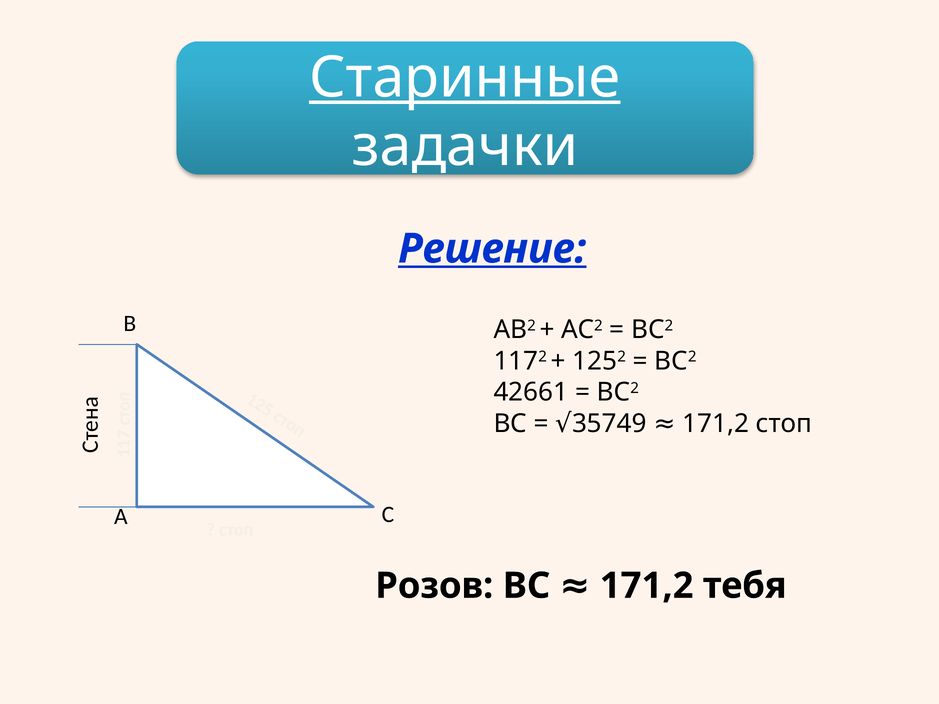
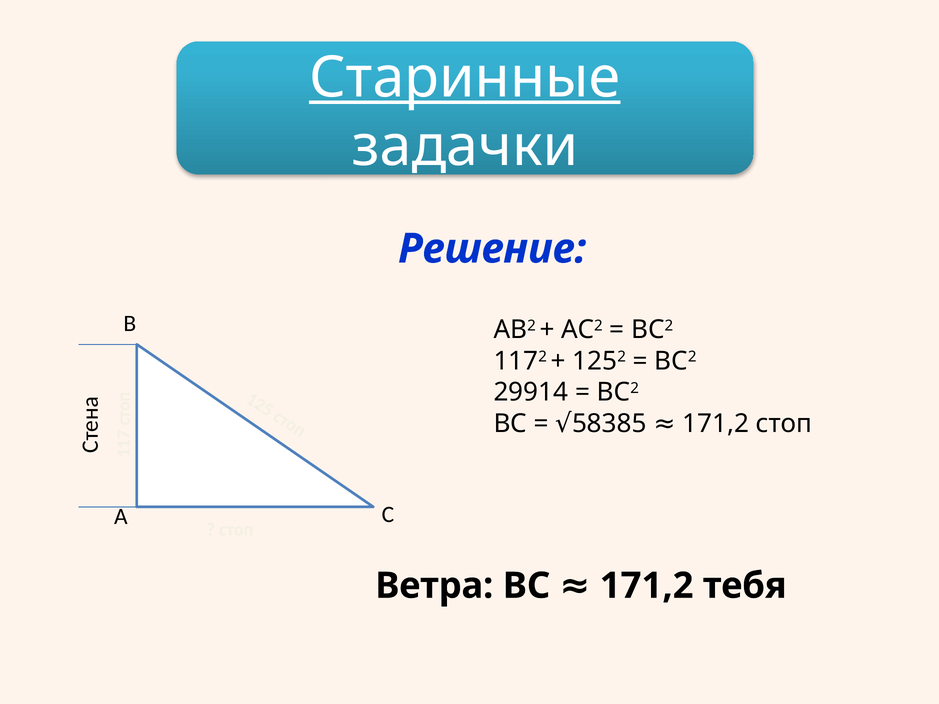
Решение underline: present -> none (492, 249)
42661: 42661 -> 29914 (531, 392)
35749: 35749 -> 58385 (609, 424)
Розов: Розов -> Ветра (434, 586)
